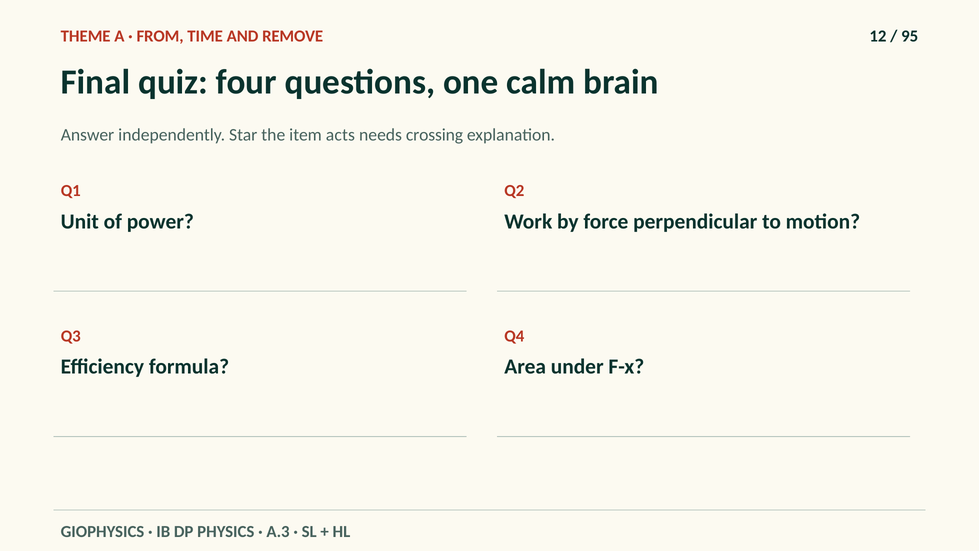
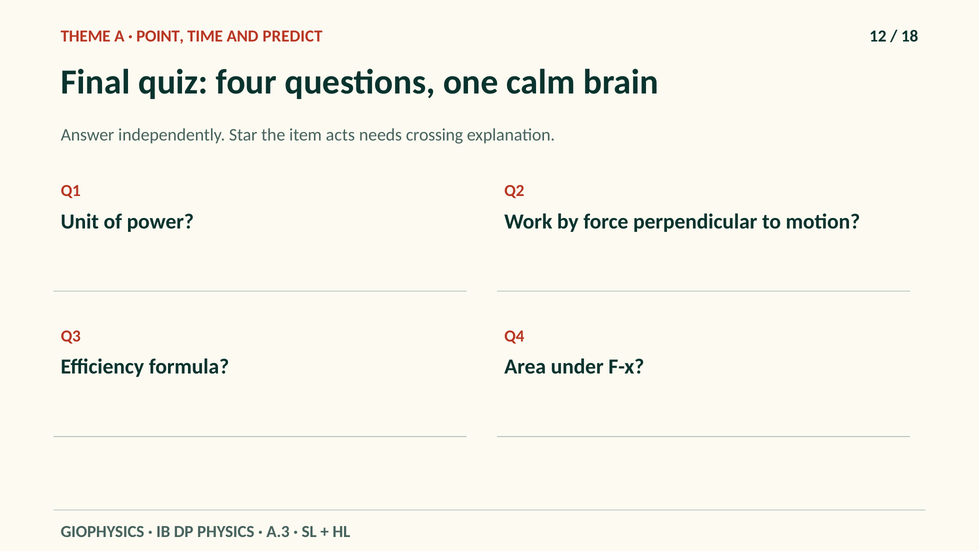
FROM: FROM -> POINT (160, 36)
REMOVE: REMOVE -> PREDICT (293, 36)
95: 95 -> 18 (910, 36)
